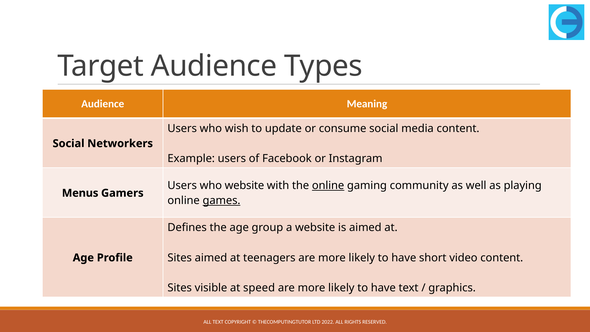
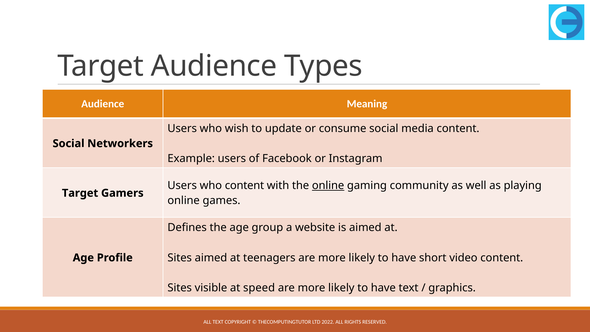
who website: website -> content (244, 185)
Menus: Menus -> Target (80, 193)
games underline: present -> none (222, 201)
